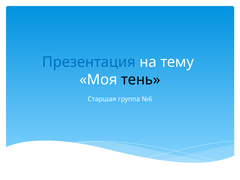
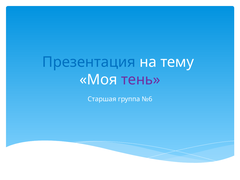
тень colour: black -> purple (141, 80)
